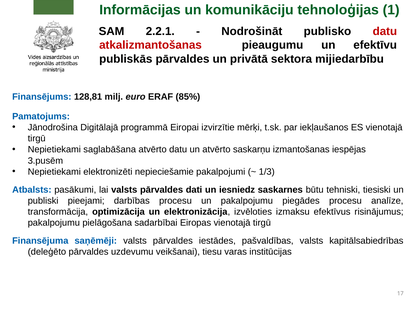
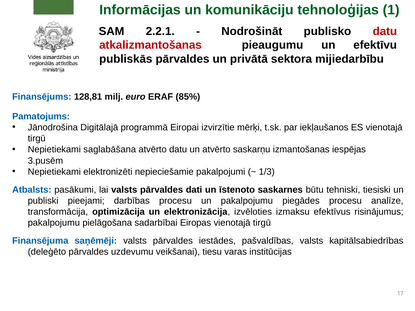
iesniedz: iesniedz -> īstenoto (237, 190)
